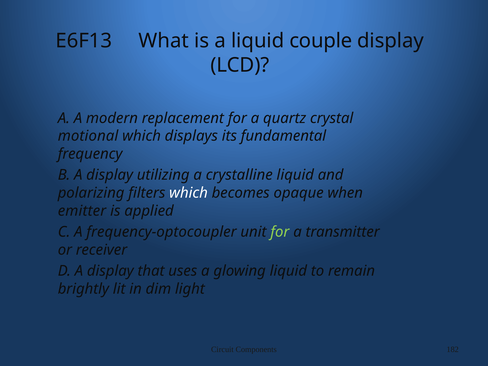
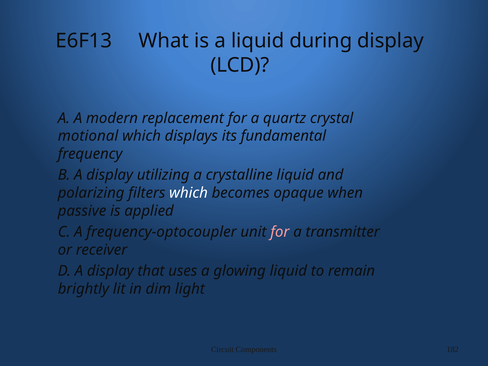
couple: couple -> during (321, 41)
emitter: emitter -> passive (82, 211)
for colour: light green -> pink (280, 232)
